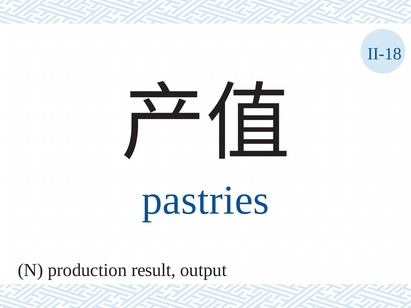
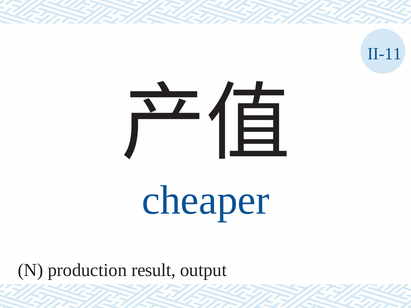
II-18: II-18 -> II-11 (384, 54)
pastries: pastries -> cheaper (206, 201)
